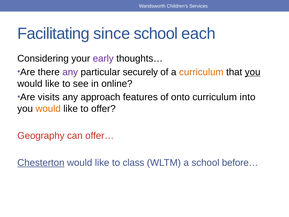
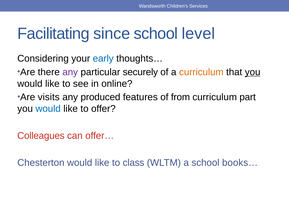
each: each -> level (198, 34)
early colour: purple -> blue (103, 58)
approach: approach -> produced (100, 97)
onto: onto -> from (180, 97)
into: into -> part (248, 97)
would colour: orange -> blue (48, 109)
Geography: Geography -> Colleagues (41, 136)
Chesterton underline: present -> none (41, 162)
before…: before… -> books… (240, 162)
